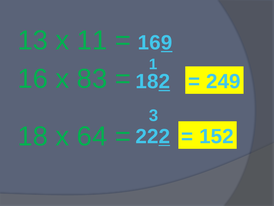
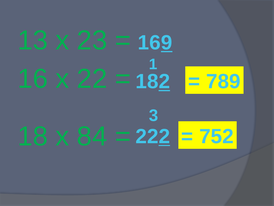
11: 11 -> 23 (92, 40)
83: 83 -> 22 (92, 79)
249: 249 -> 789 (223, 81)
64: 64 -> 84 (92, 136)
152: 152 -> 752 (216, 136)
